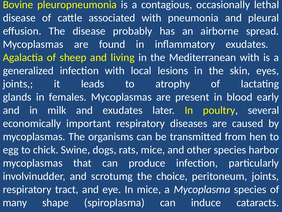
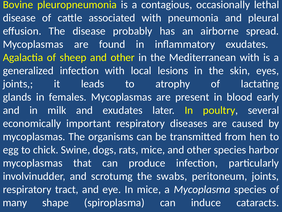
sheep and living: living -> other (123, 57)
choice: choice -> swabs (172, 176)
